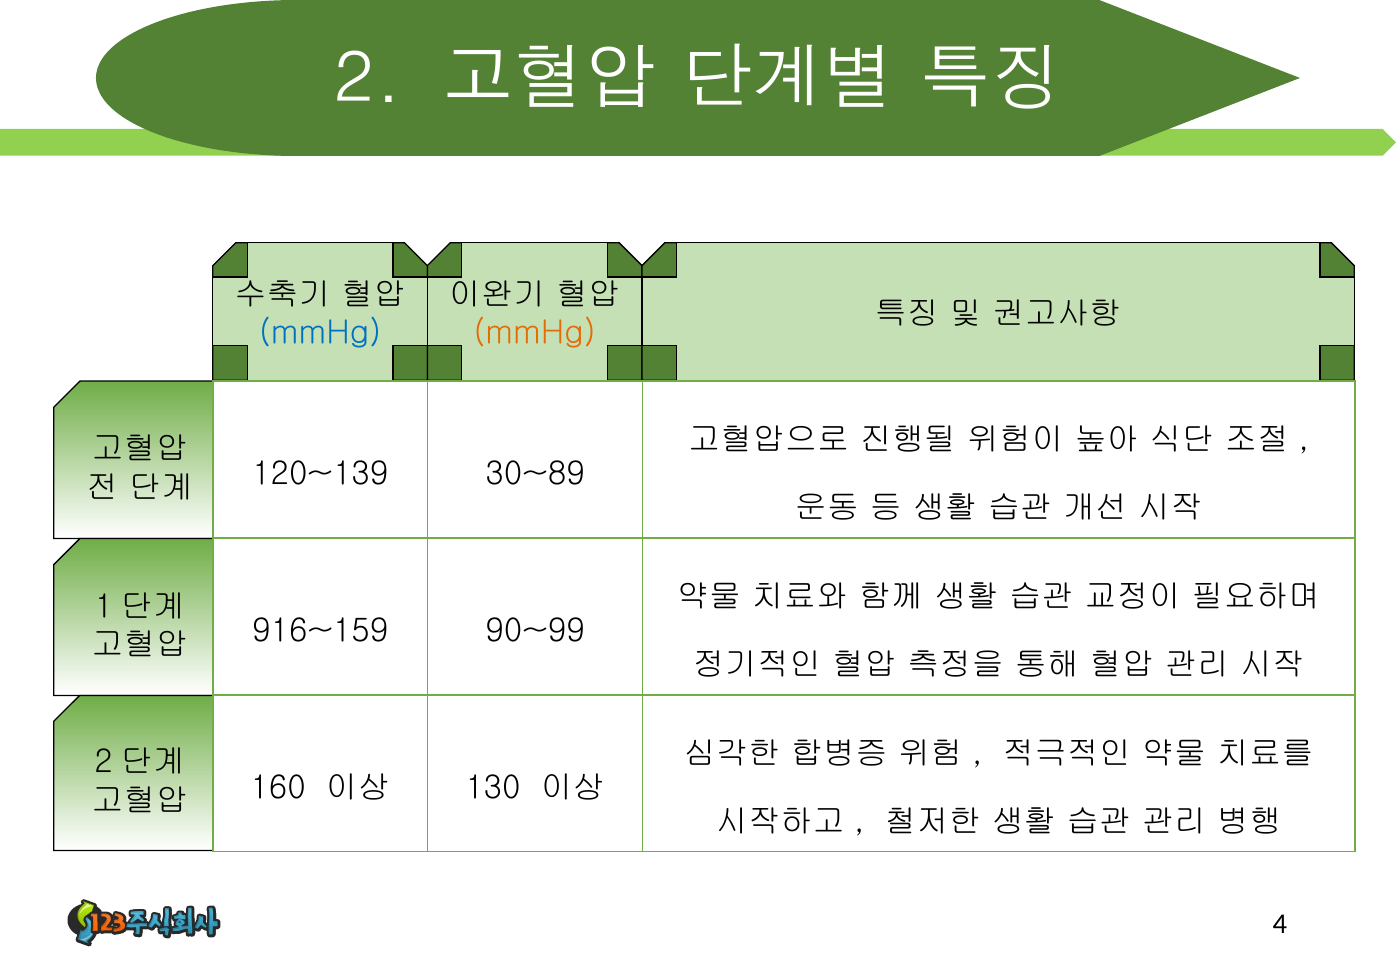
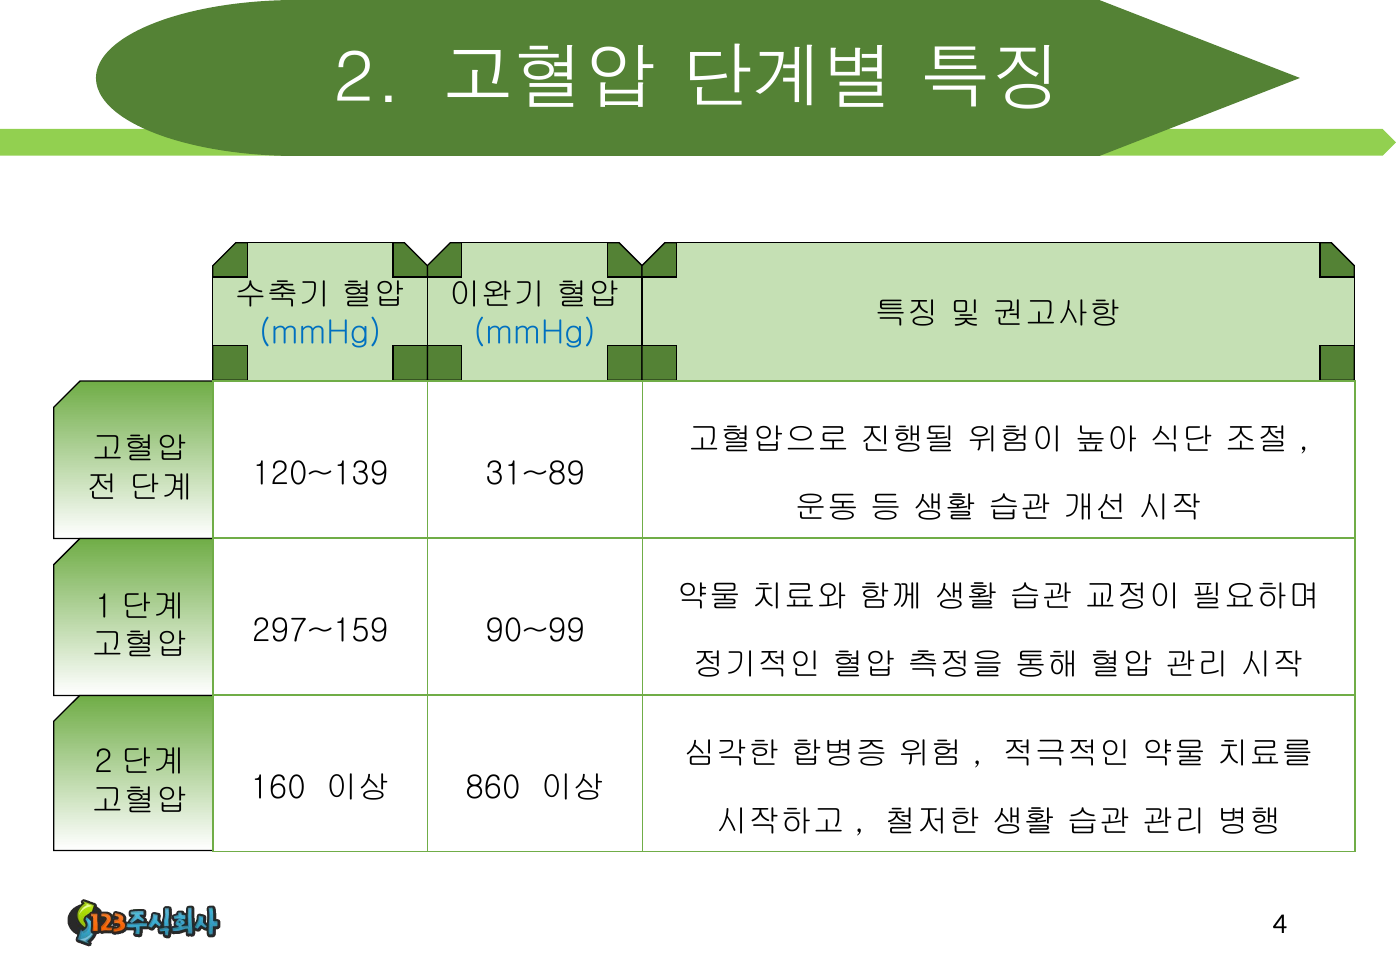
mmHg colour: orange -> blue (535, 333)
30~89: 30~89 -> 31~89 (535, 474)
916~159: 916~159 -> 297~159 (320, 630)
130: 130 -> 860 (493, 787)
